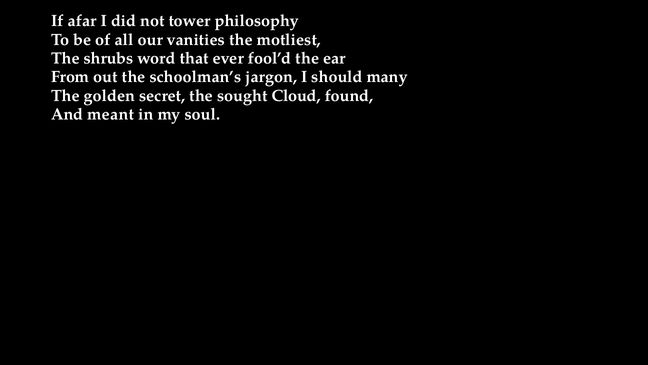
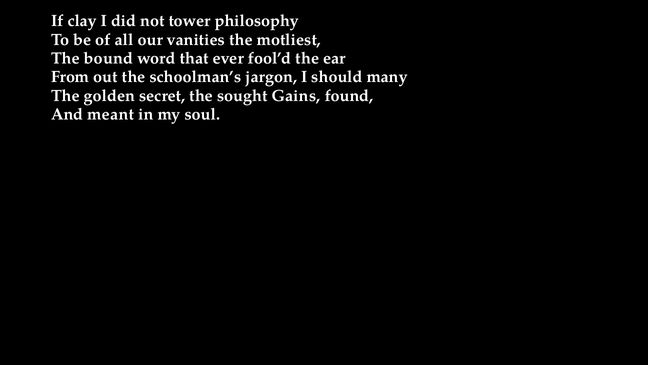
afar: afar -> clay (82, 21)
shrubs: shrubs -> bound (108, 58)
Cloud: Cloud -> Gains (296, 96)
